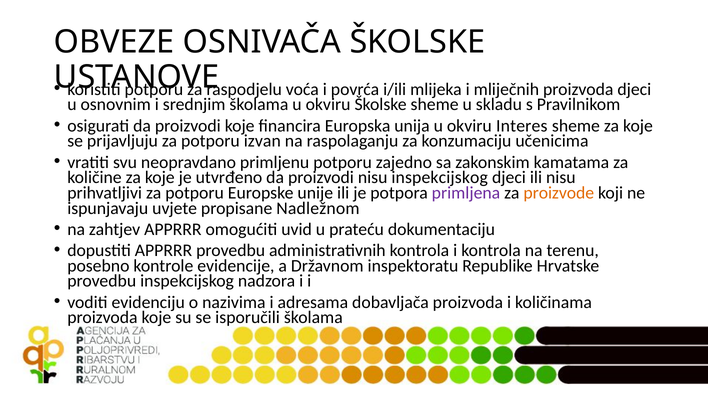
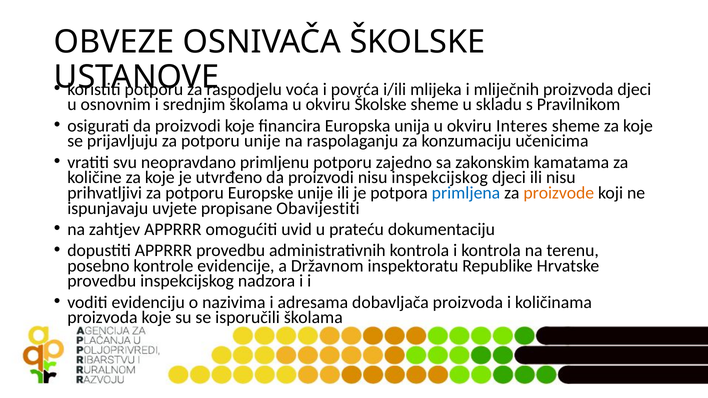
potporu izvan: izvan -> unije (262, 141)
primljena colour: purple -> blue (466, 193)
Nadležnom: Nadležnom -> Obavijestiti (318, 208)
